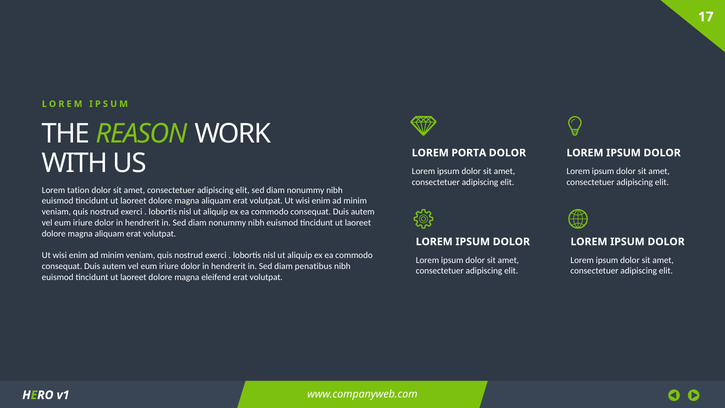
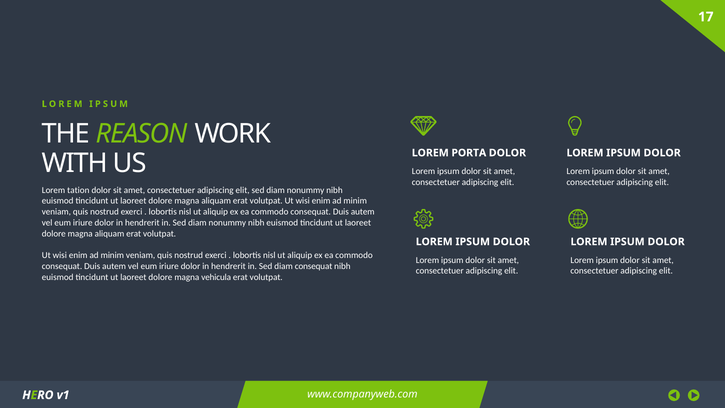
diam penatibus: penatibus -> consequat (314, 266)
eleifend: eleifend -> vehicula (216, 277)
